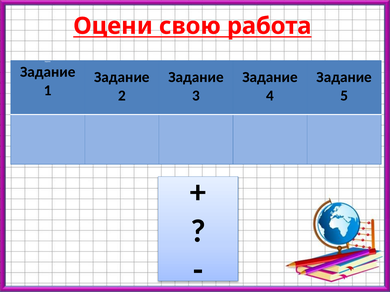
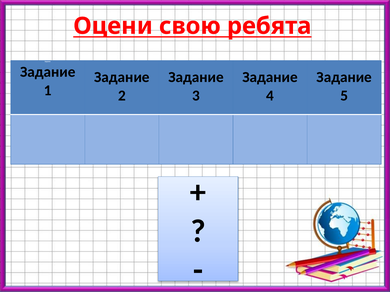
работа: работа -> ребята (269, 26)
